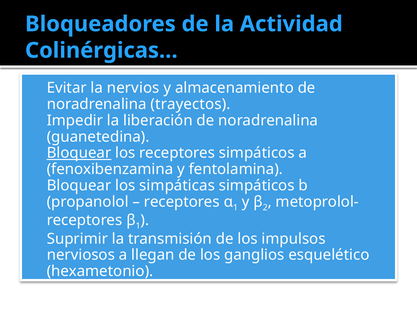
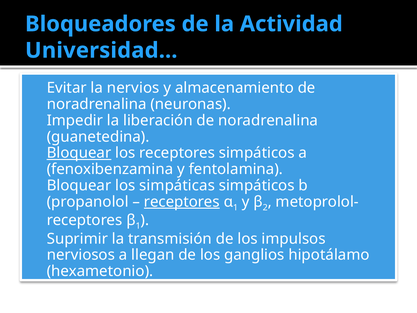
Colinérgicas…: Colinérgicas… -> Universidad… (101, 50)
trayectos: trayectos -> neuronas (191, 104)
receptores underline: none -> present (182, 202)
esquelético: esquelético -> hipotálamo (329, 255)
